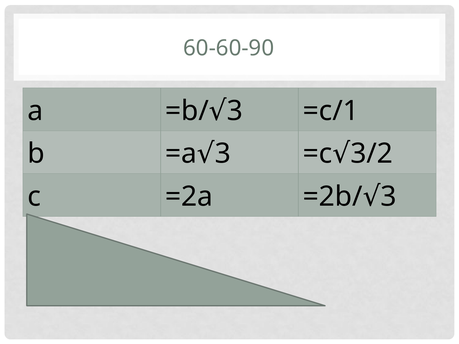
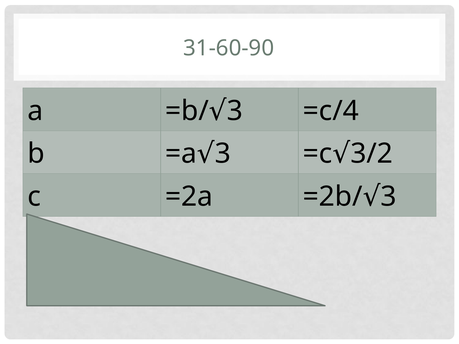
60-60-90: 60-60-90 -> 31-60-90 (229, 48)
=c/1: =c/1 -> =c/4 (331, 111)
